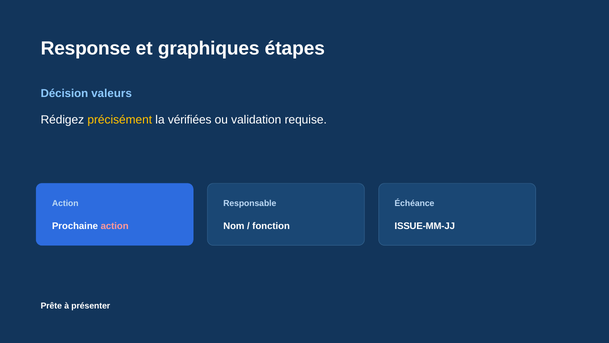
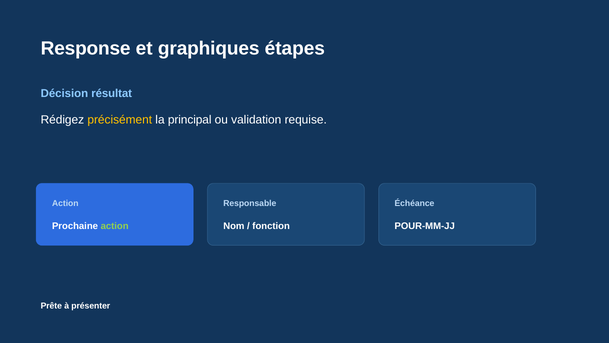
valeurs: valeurs -> résultat (112, 93)
vérifiées: vérifiées -> principal (190, 120)
action colour: pink -> light green (115, 226)
ISSUE-MM-JJ: ISSUE-MM-JJ -> POUR-MM-JJ (425, 226)
